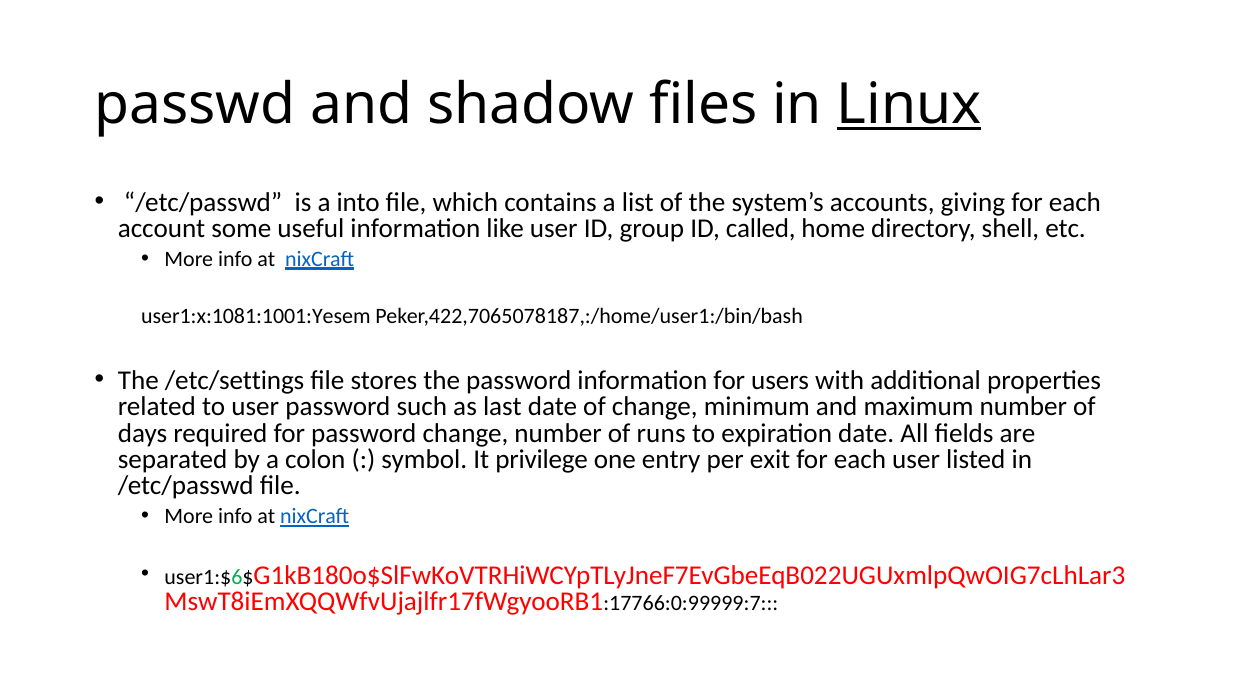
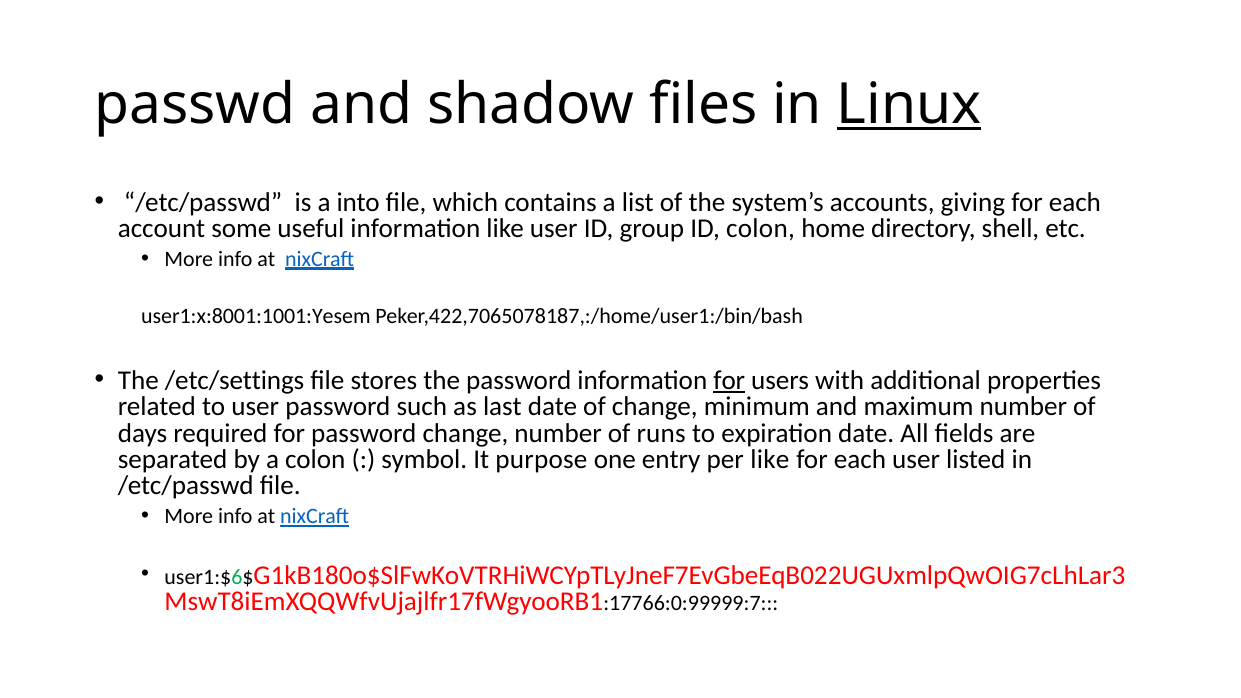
ID called: called -> colon (761, 229)
user1:x:1081:1001:Yesem: user1:x:1081:1001:Yesem -> user1:x:8001:1001:Yesem (256, 316)
for underline: none -> present (729, 381)
privilege: privilege -> purpose (541, 460)
per exit: exit -> like (770, 460)
